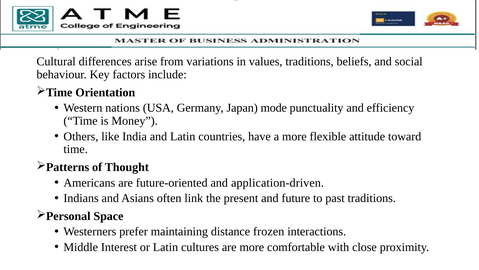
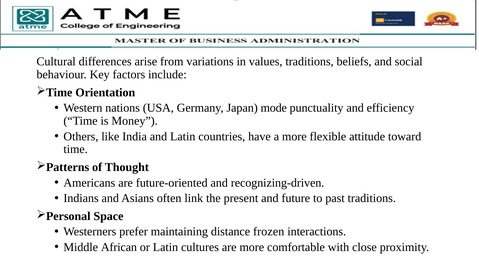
application-driven: application-driven -> recognizing-driven (278, 182)
Interest: Interest -> African (119, 247)
